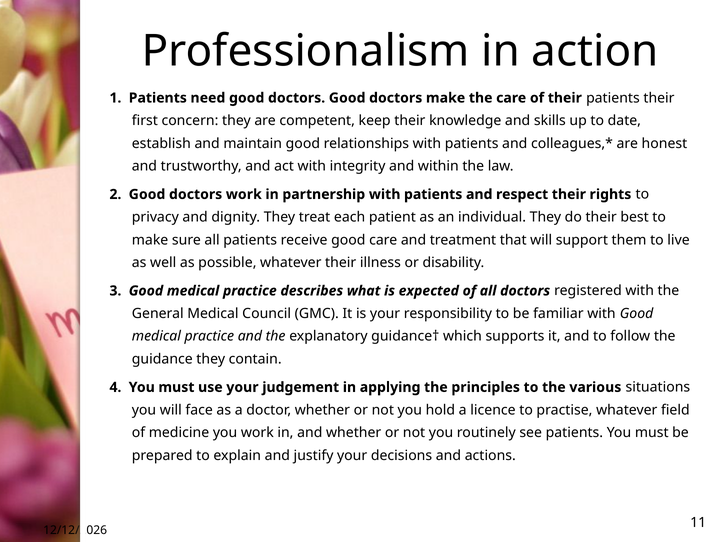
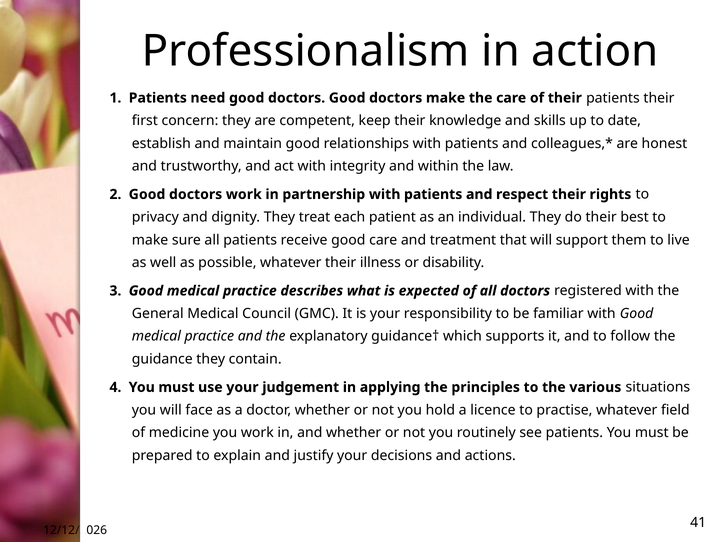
11: 11 -> 41 (698, 522)
